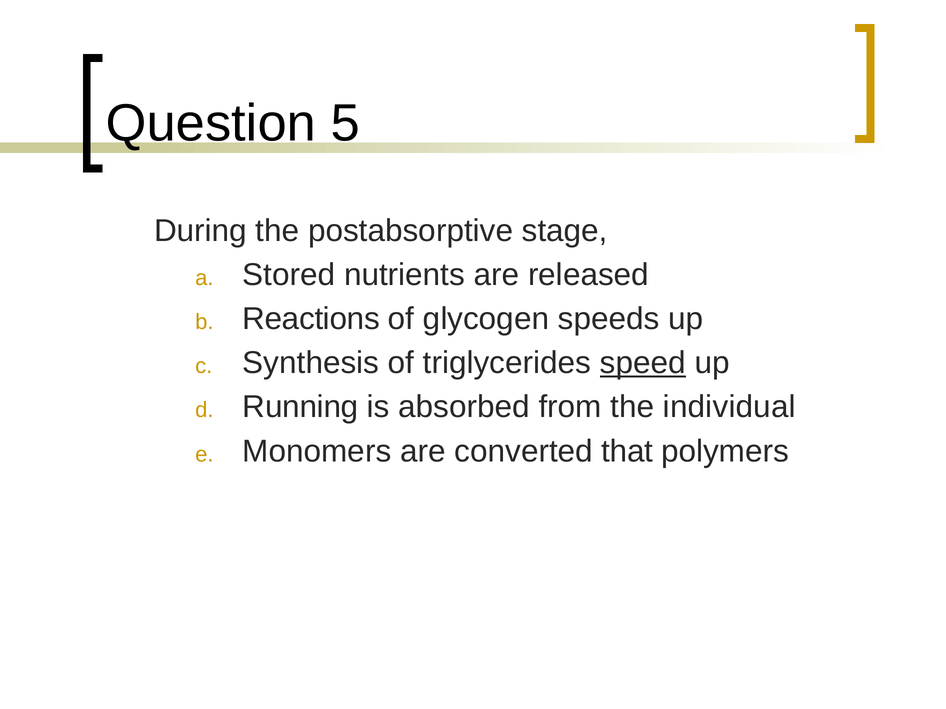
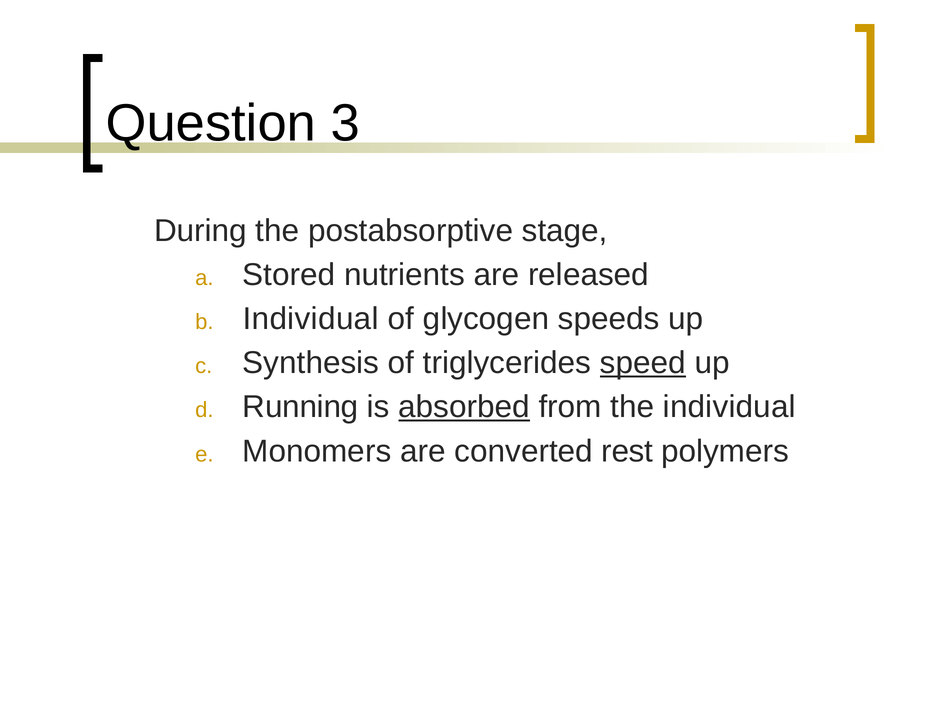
5: 5 -> 3 (345, 124)
Reactions: Reactions -> Individual (311, 319)
absorbed underline: none -> present (464, 407)
that: that -> rest (627, 451)
